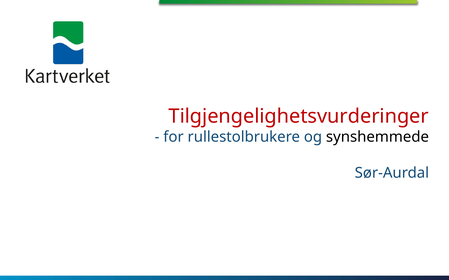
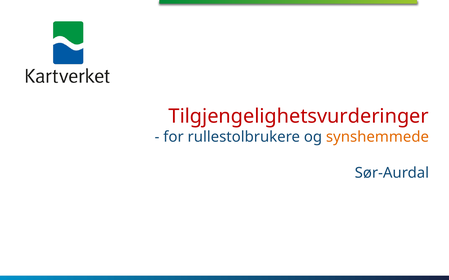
synshemmede colour: black -> orange (377, 137)
